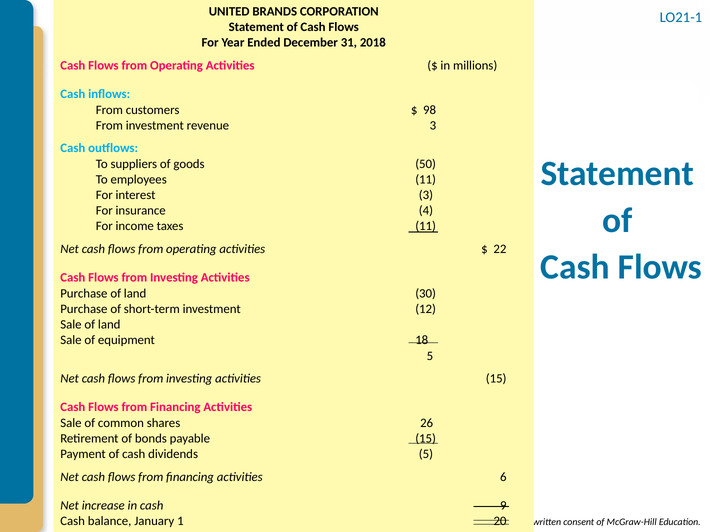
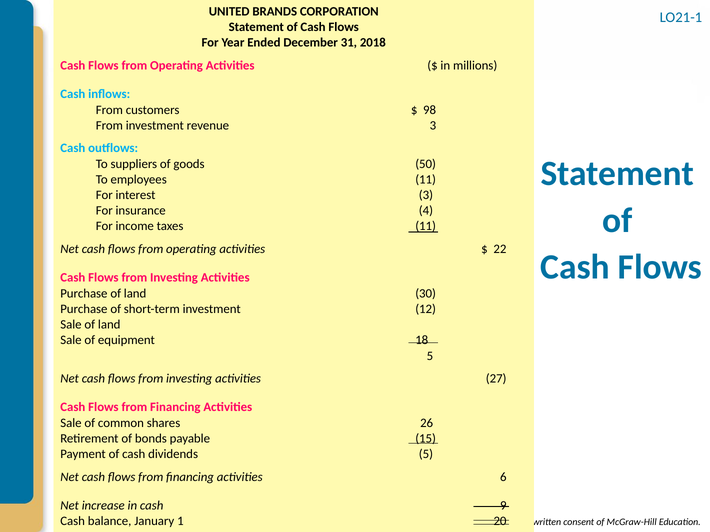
activities 15: 15 -> 27 (496, 379)
